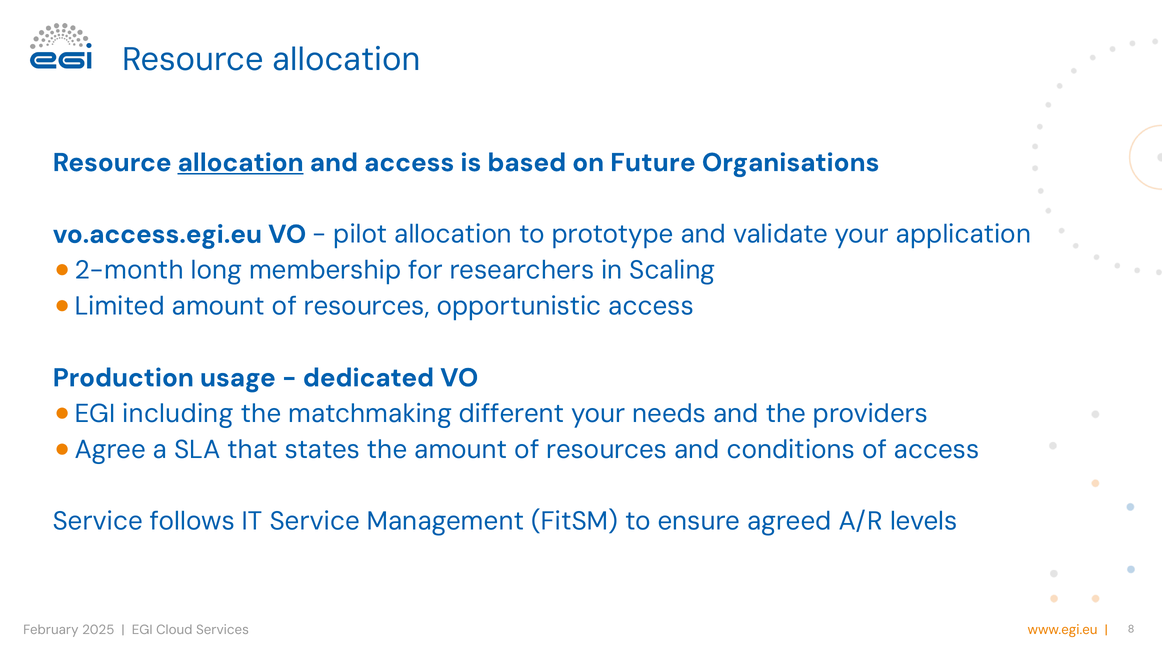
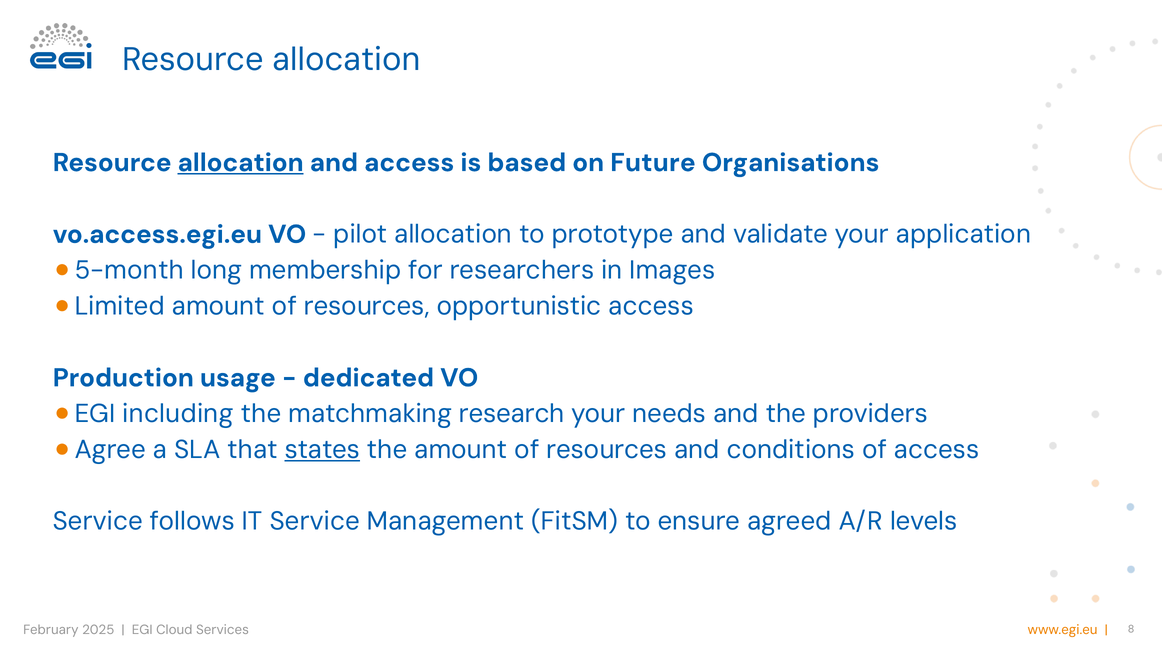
2-month: 2-month -> 5-month (129, 270)
Scaling: Scaling -> Images (672, 270)
different: different -> research (512, 414)
states underline: none -> present (322, 450)
